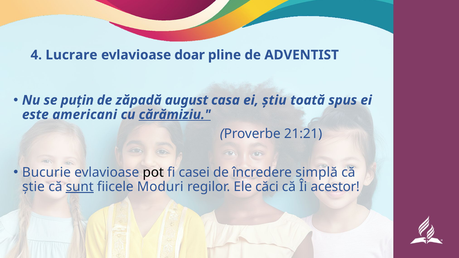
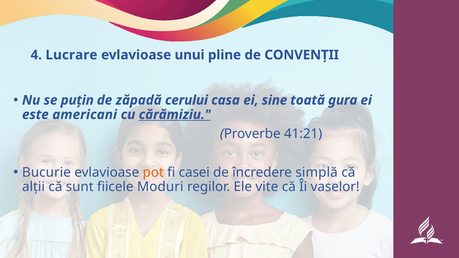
doar: doar -> unui (190, 55)
ADVENTIST: ADVENTIST -> CONVENȚII (302, 55)
august: august -> cerului (186, 100)
știu: știu -> sine (274, 100)
spus: spus -> gura (343, 100)
21:21: 21:21 -> 41:21 (303, 134)
pot colour: black -> orange (153, 172)
știe: știe -> alții (33, 187)
sunt underline: present -> none (80, 187)
căci: căci -> vite (267, 187)
acestor: acestor -> vaselor (335, 187)
